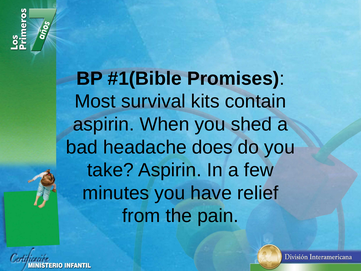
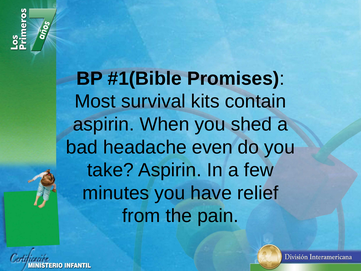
does: does -> even (212, 147)
